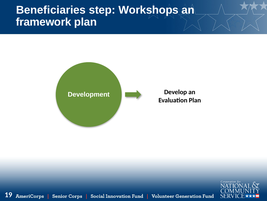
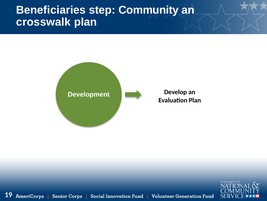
Workshops: Workshops -> Community (149, 10)
framework: framework -> crosswalk (43, 22)
